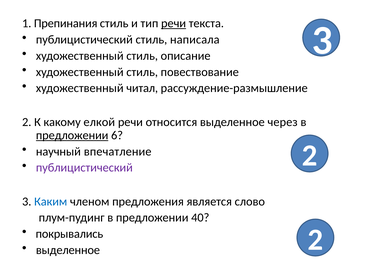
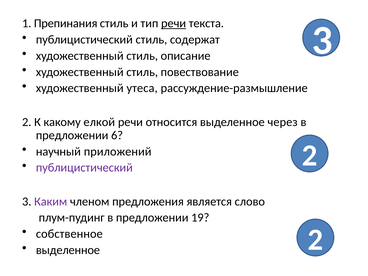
написала: написала -> содержат (195, 40)
читал: читал -> утеса (142, 88)
предложении underline: present -> none (72, 135)
впечатление: впечатление -> приложений (118, 151)
Каким colour: blue -> purple (51, 201)
40: 40 -> 19 (200, 218)
покрывались: покрывались -> собственное (69, 234)
